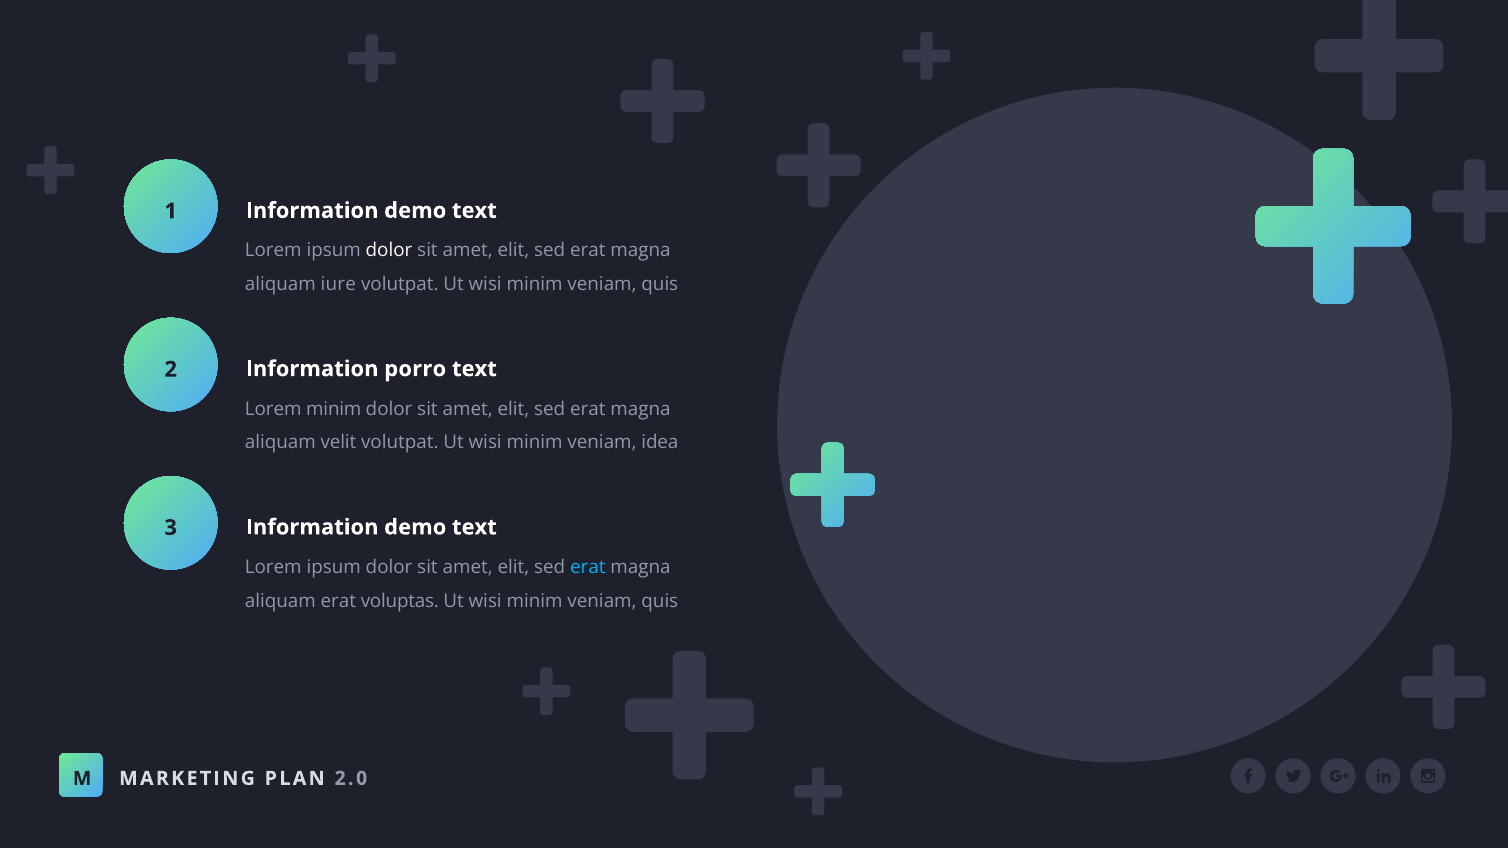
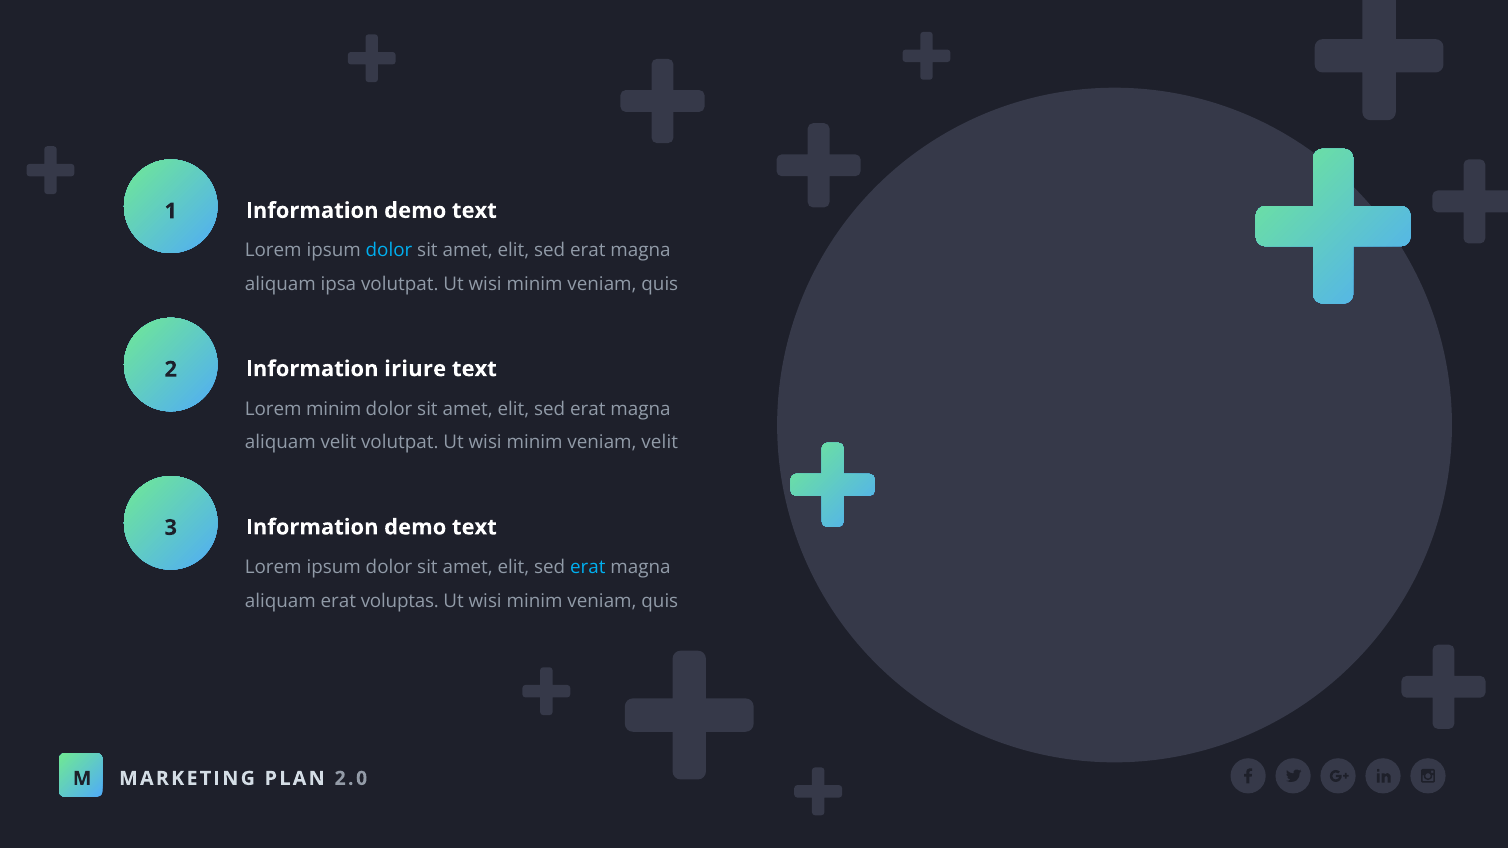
dolor colour: white -> light blue (389, 251)
iure: iure -> ipsa (338, 285)
porro: porro -> iriure (415, 369)
veniam idea: idea -> velit (660, 443)
